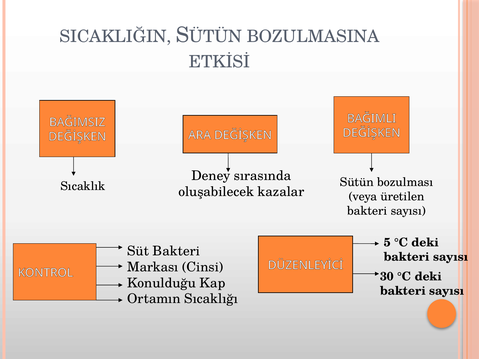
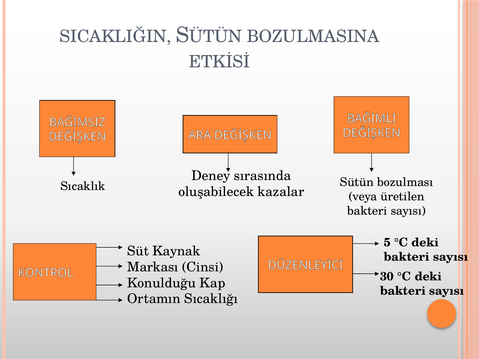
Süt Bakteri: Bakteri -> Kaynak (176, 251)
